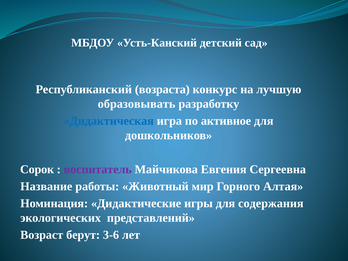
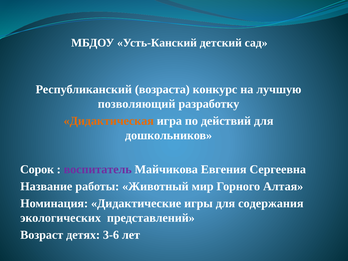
образовывать: образовывать -> позволяющий (137, 104)
Дидактическая colour: blue -> orange (109, 121)
активное: активное -> действий (226, 121)
берут: берут -> детях (83, 235)
